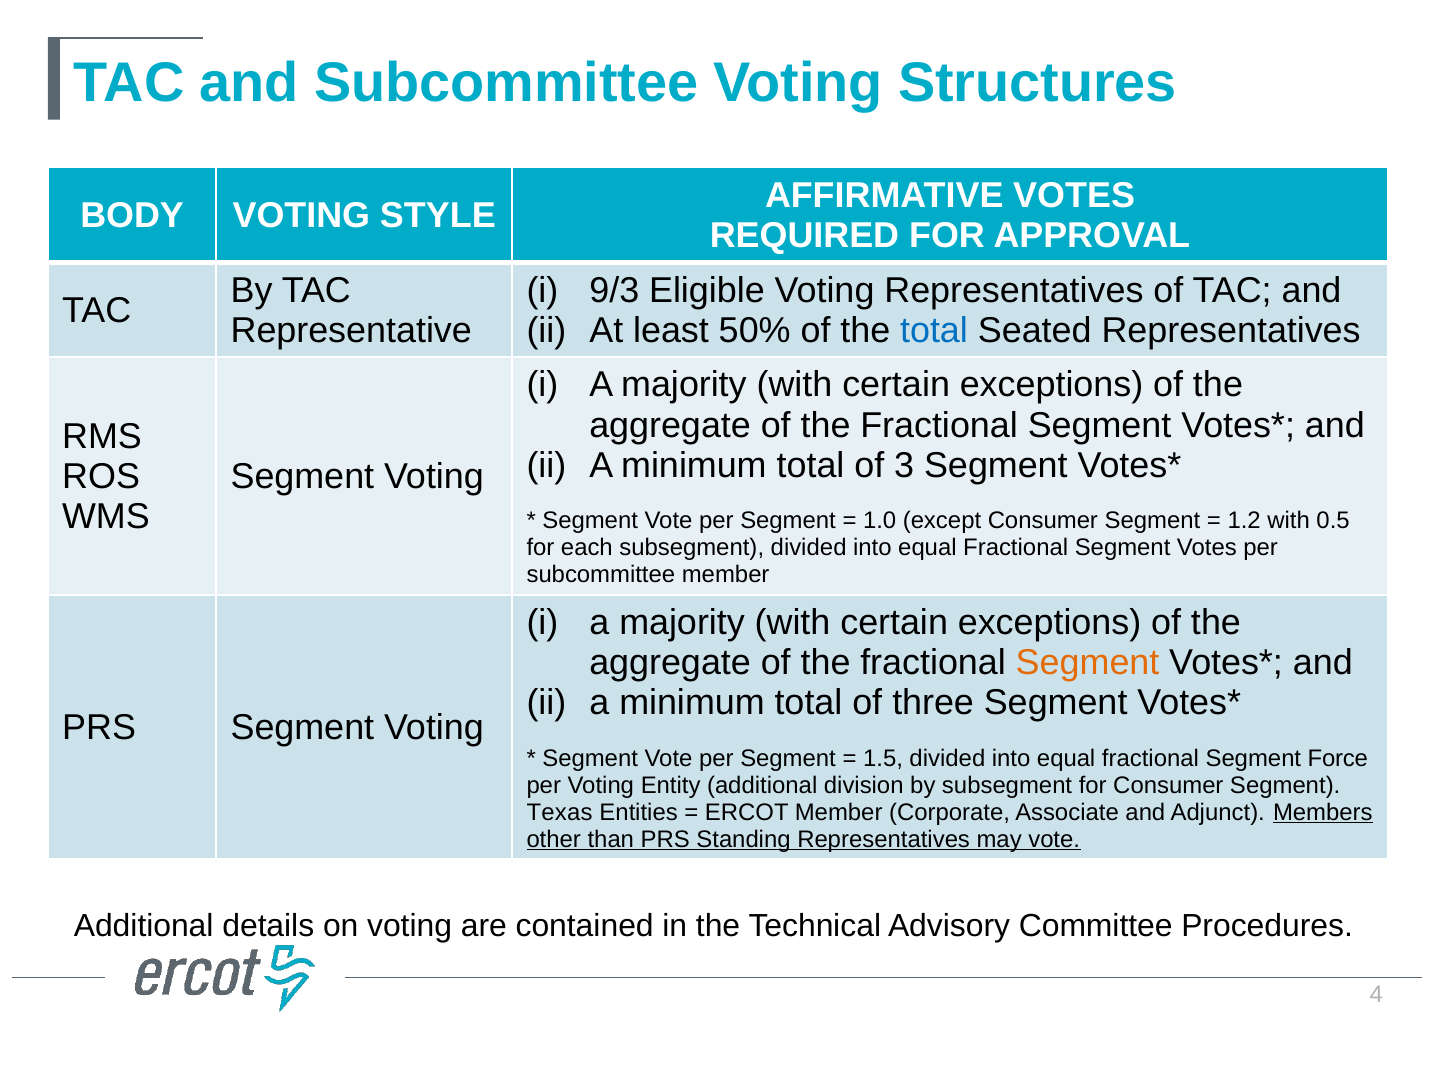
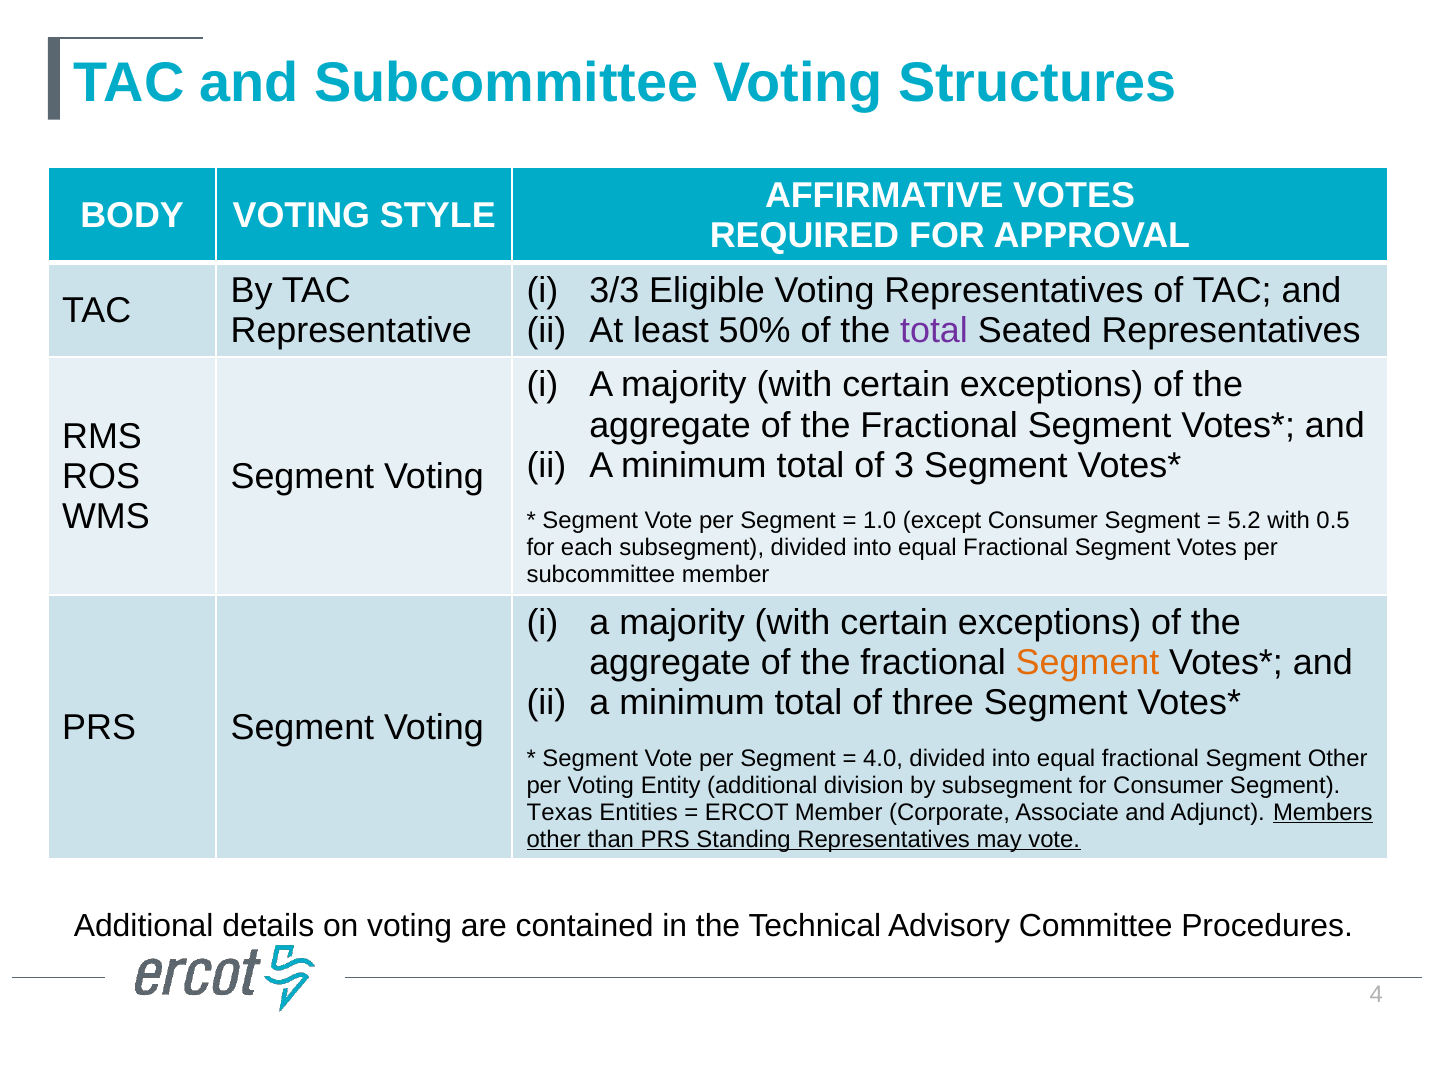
9/3: 9/3 -> 3/3 (614, 290)
total colour: blue -> purple (934, 330)
1.2: 1.2 -> 5.2 (1244, 521)
1.5: 1.5 -> 4.0 (883, 759)
Segment Force: Force -> Other (1338, 759)
